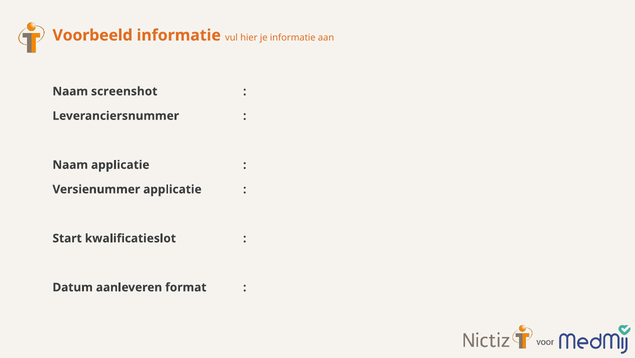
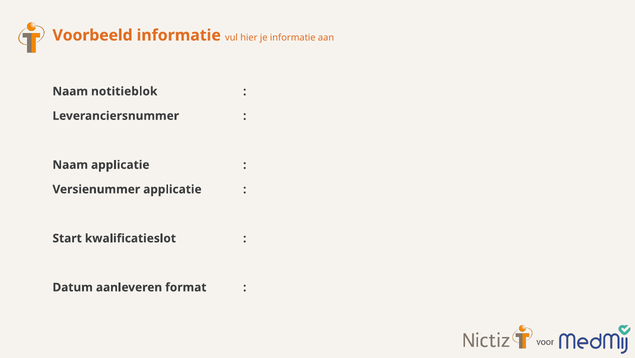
screenshot: screenshot -> notitieblok (124, 91)
